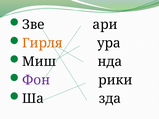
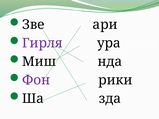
Гирля colour: orange -> purple (42, 43)
